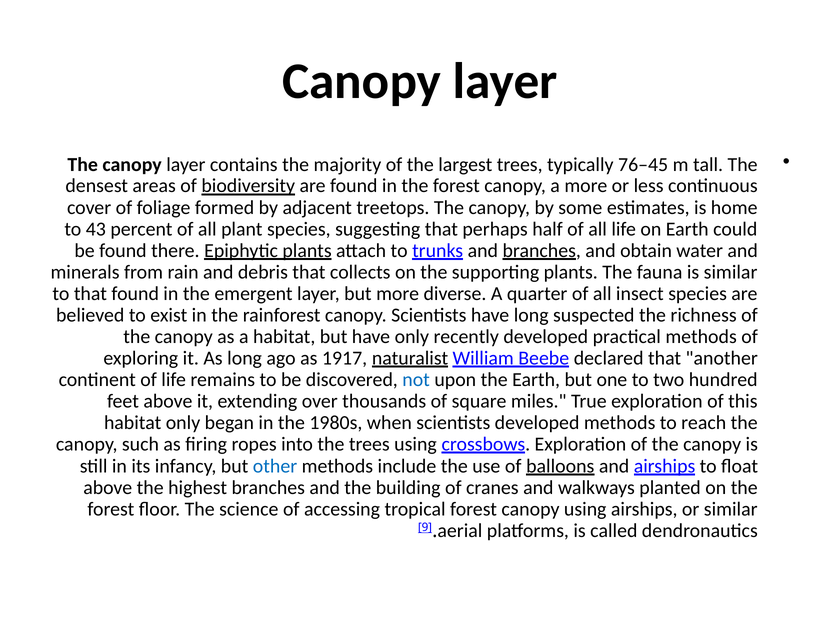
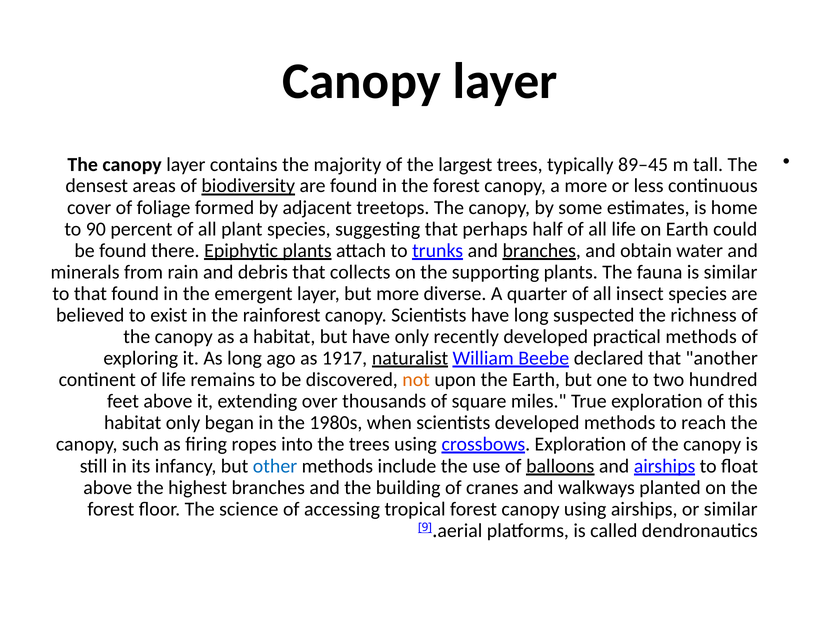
76–45: 76–45 -> 89–45 (643, 164)
43: 43 -> 90 (96, 229)
not colour: blue -> orange (416, 380)
